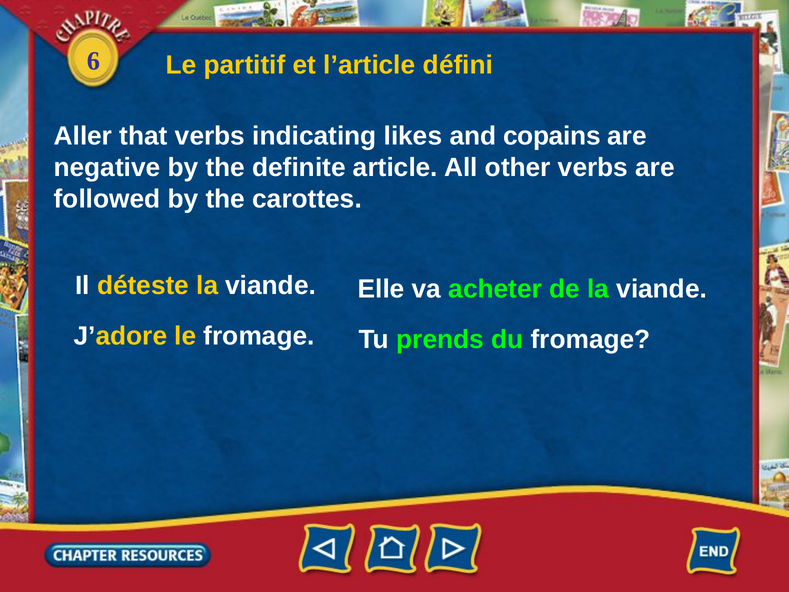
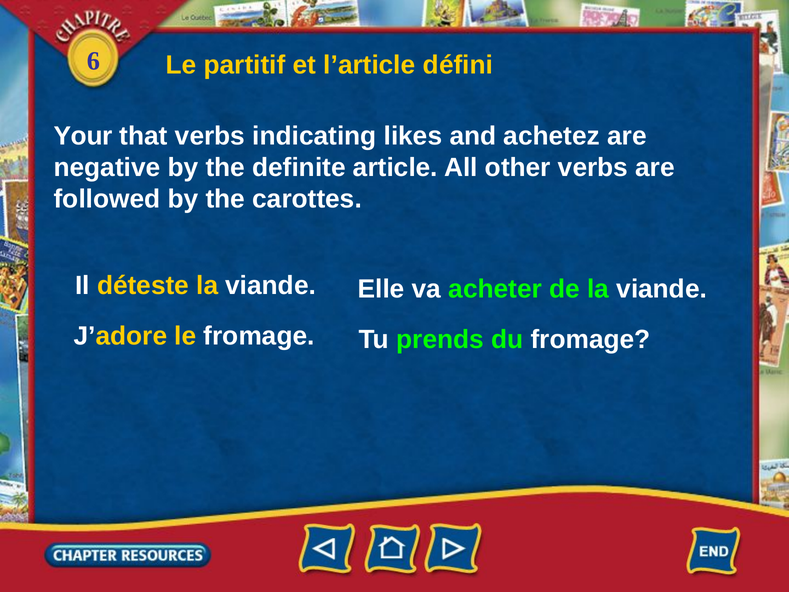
Aller: Aller -> Your (83, 136)
copains: copains -> achetez (552, 136)
